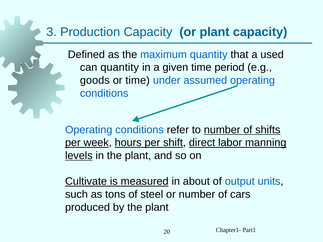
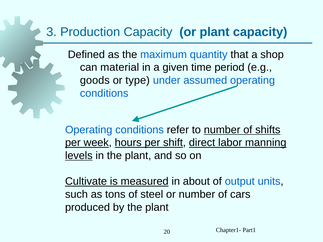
used: used -> shop (272, 55)
can quantity: quantity -> material (120, 68)
or time: time -> type (138, 80)
